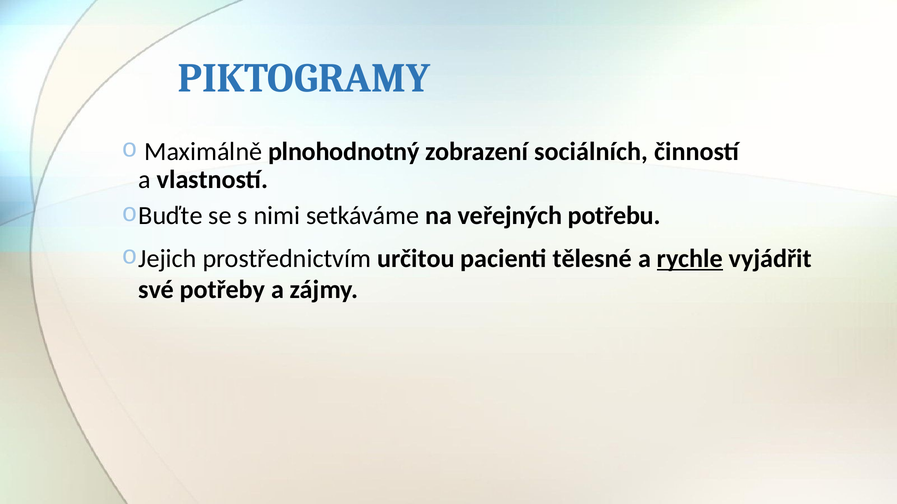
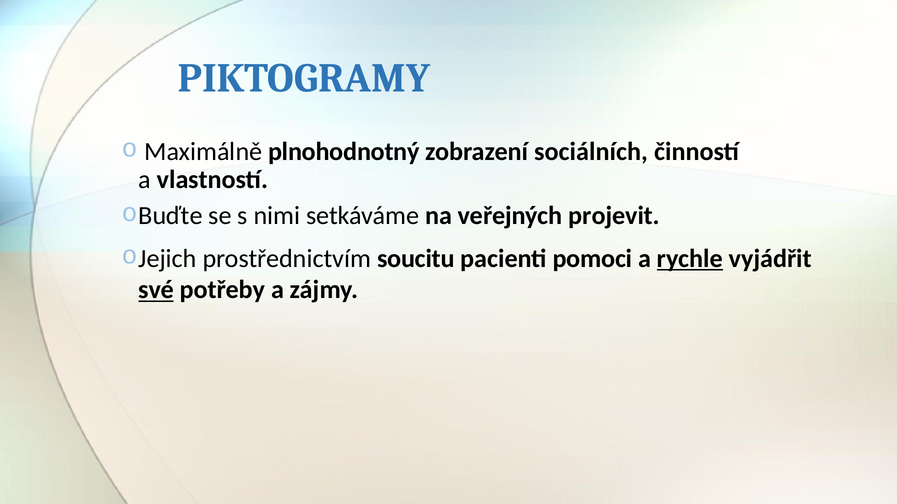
potřebu: potřebu -> projevit (614, 216)
určitou: určitou -> soucitu (416, 259)
tělesné: tělesné -> pomoci (592, 259)
své underline: none -> present (156, 290)
